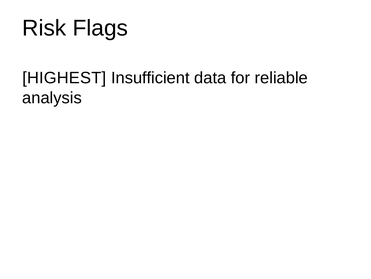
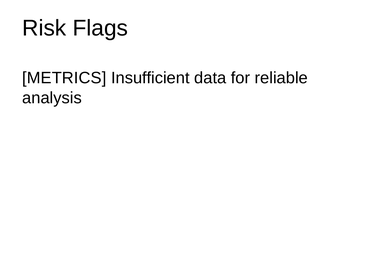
HIGHEST: HIGHEST -> METRICS (64, 78)
